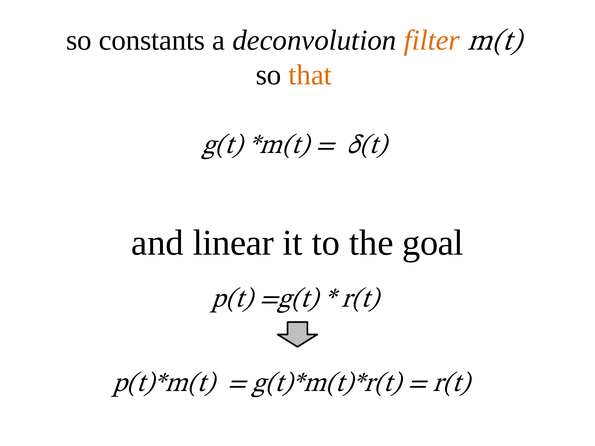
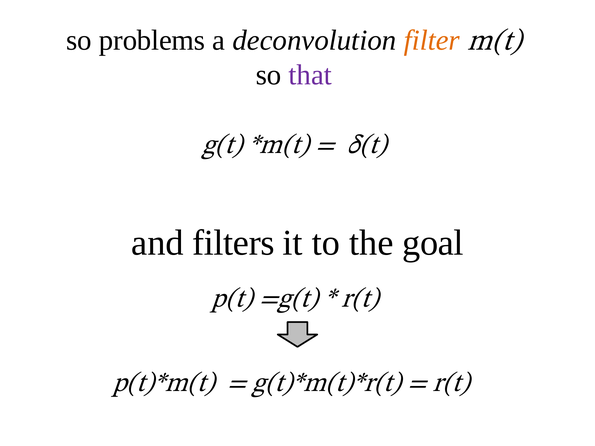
constants: constants -> problems (152, 40)
that colour: orange -> purple (310, 75)
linear: linear -> filters (233, 243)
